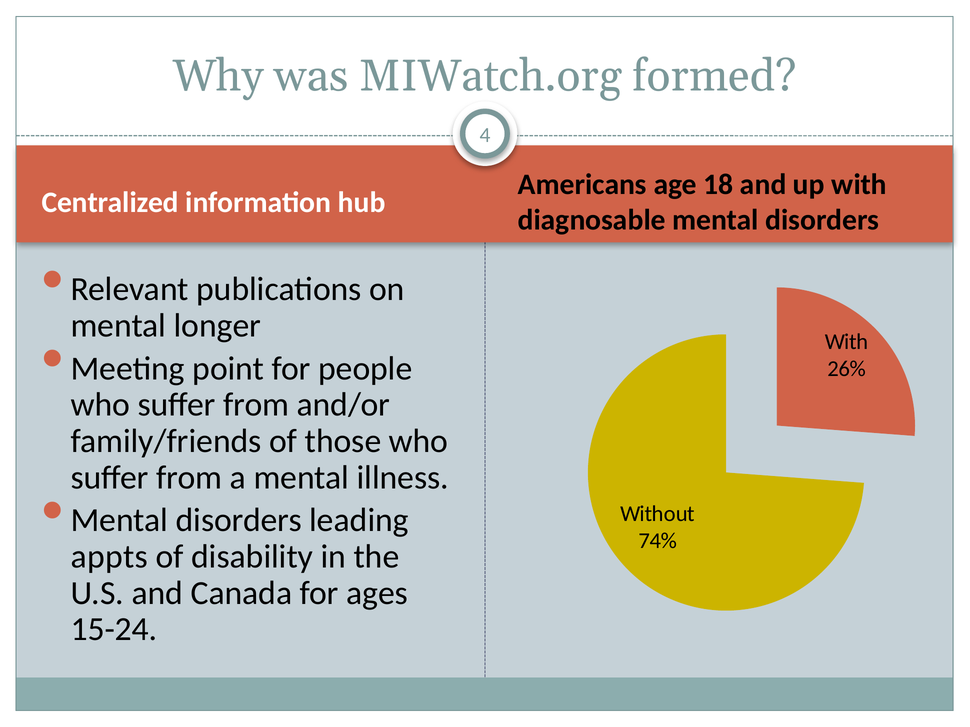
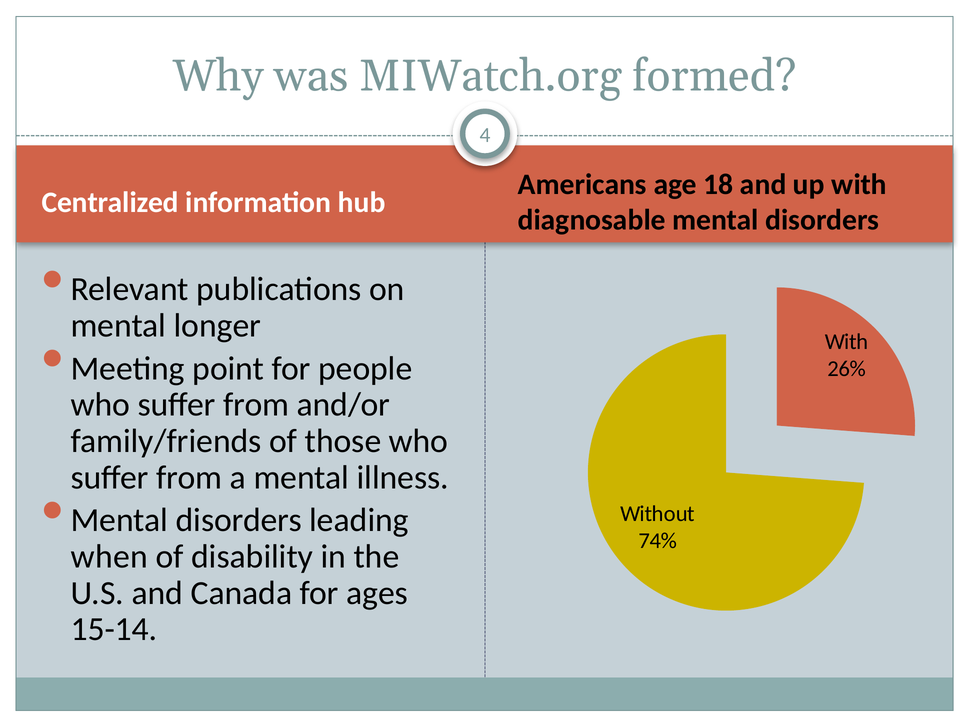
appts: appts -> when (109, 557)
15-24: 15-24 -> 15-14 (114, 630)
